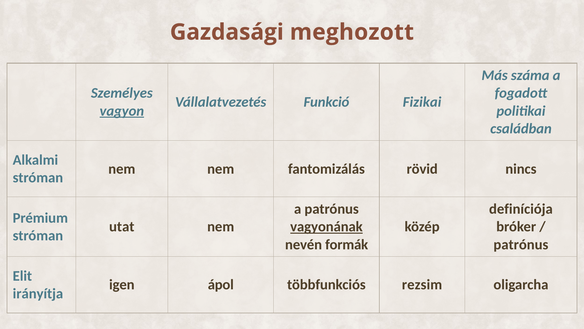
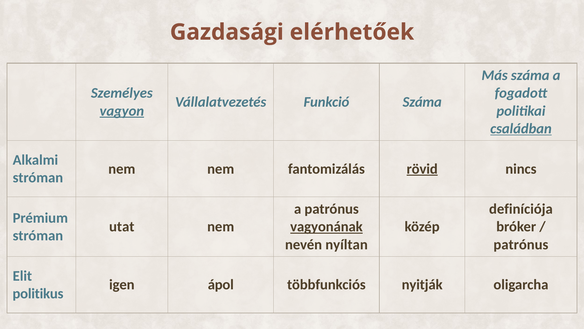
meghozott: meghozott -> elérhetőek (352, 32)
Funkció Fizikai: Fizikai -> Száma (422, 102)
családban underline: none -> present (521, 129)
rövid underline: none -> present (422, 169)
formák: formák -> nyíltan (347, 244)
rezsim: rezsim -> nyitják (422, 284)
irányítja: irányítja -> politikus (38, 293)
